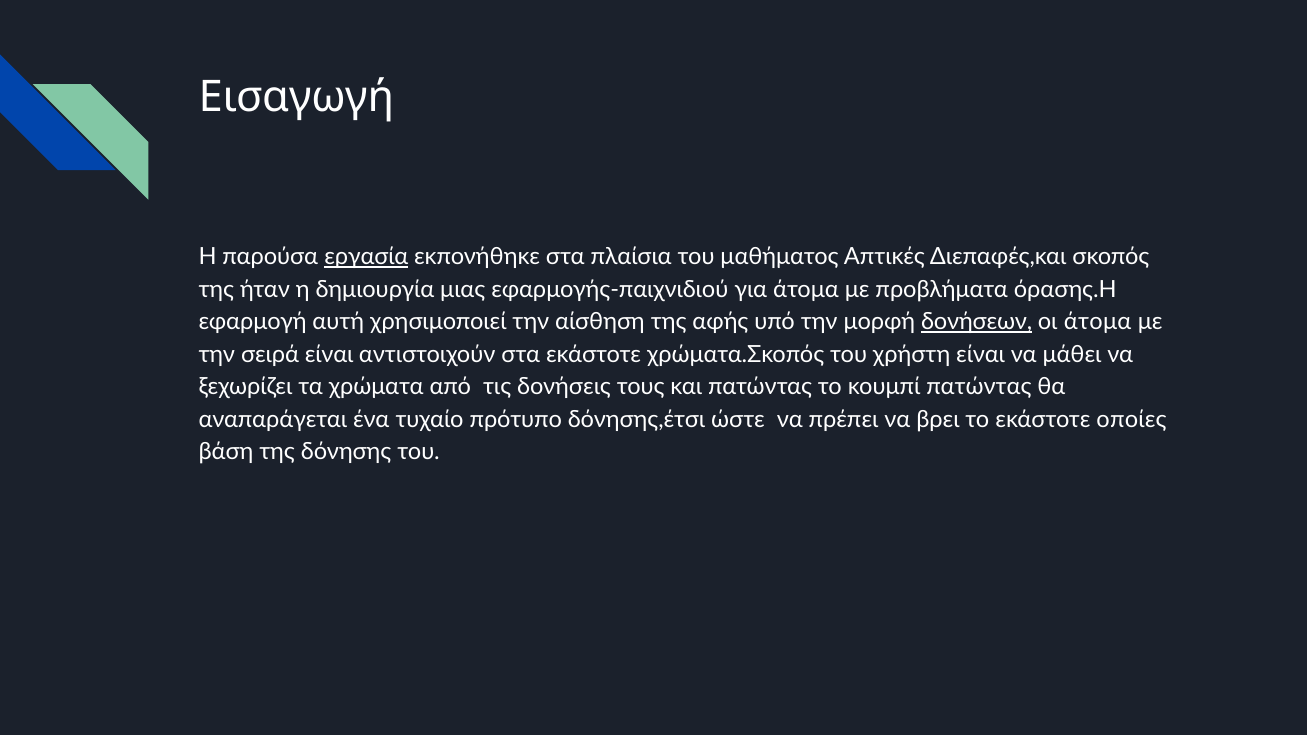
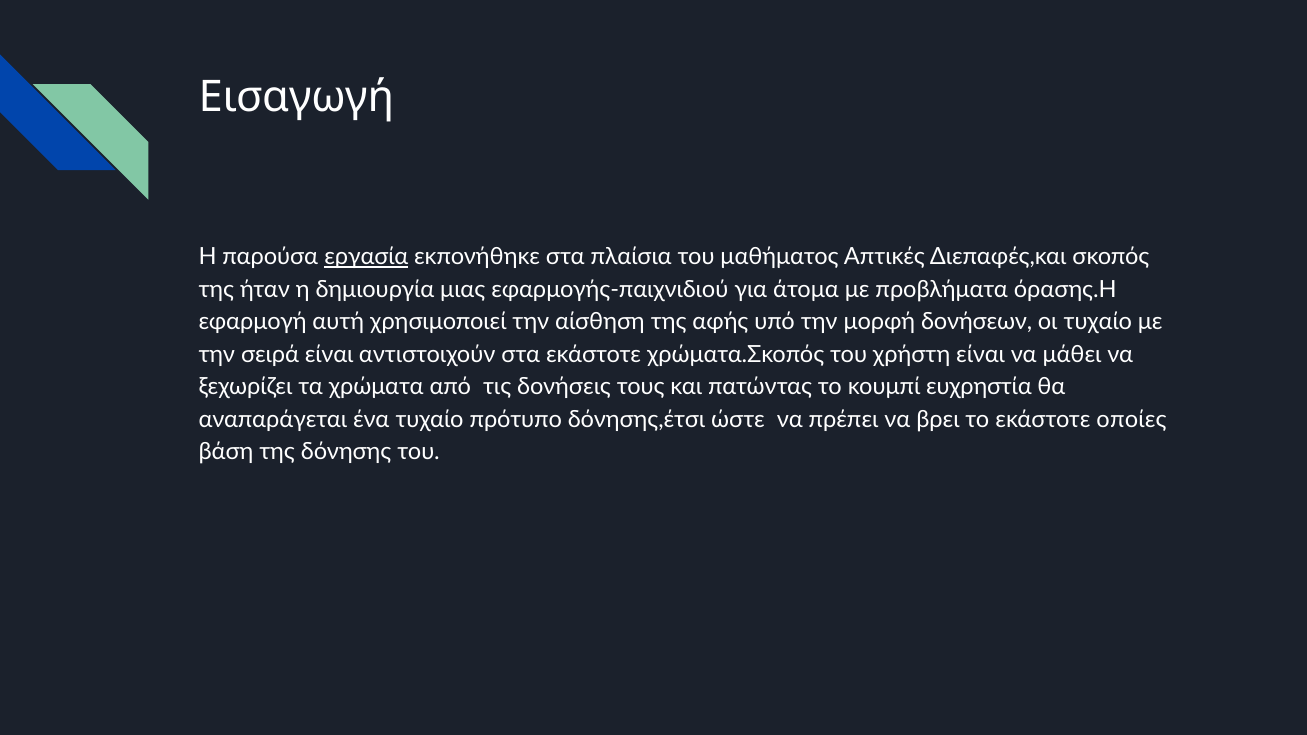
δονήσεων underline: present -> none (977, 322)
οι άτομα: άτομα -> τυχαίο (1098, 322)
κουμπί πατώντας: πατώντας -> ευχρηστία (979, 387)
